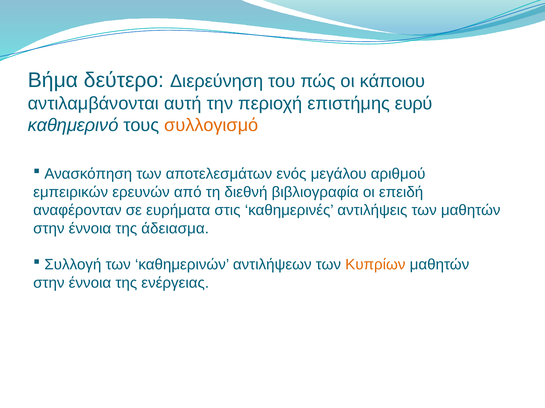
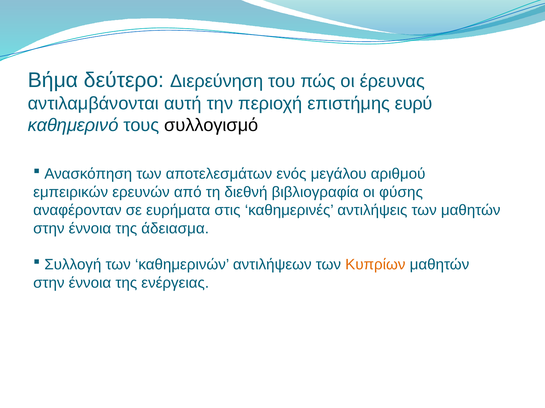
κάποιου: κάποιου -> έρευνας (392, 81)
συλλογισμό colour: orange -> black (211, 126)
επειδή: επειδή -> φύσης (401, 192)
